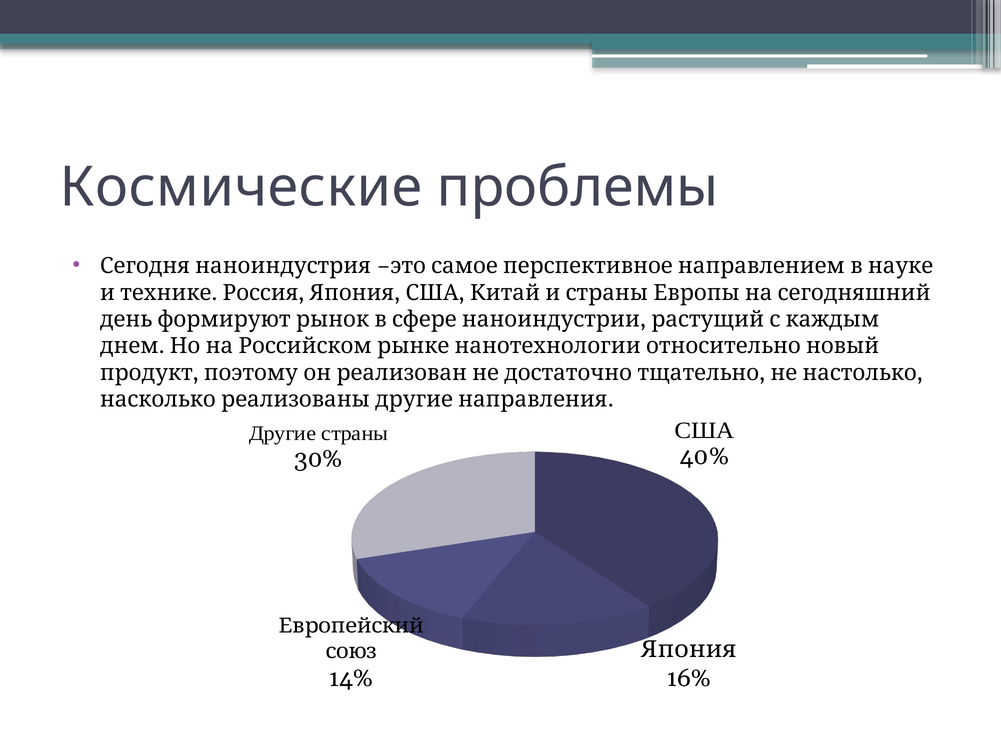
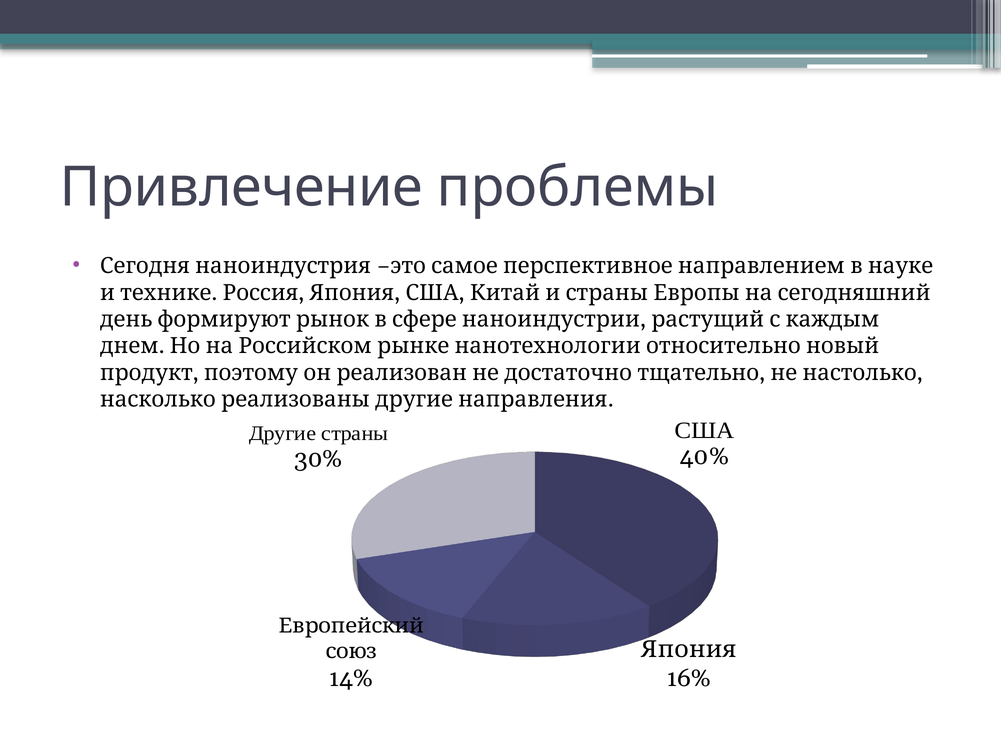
Космические: Космические -> Привлечение (241, 187)
